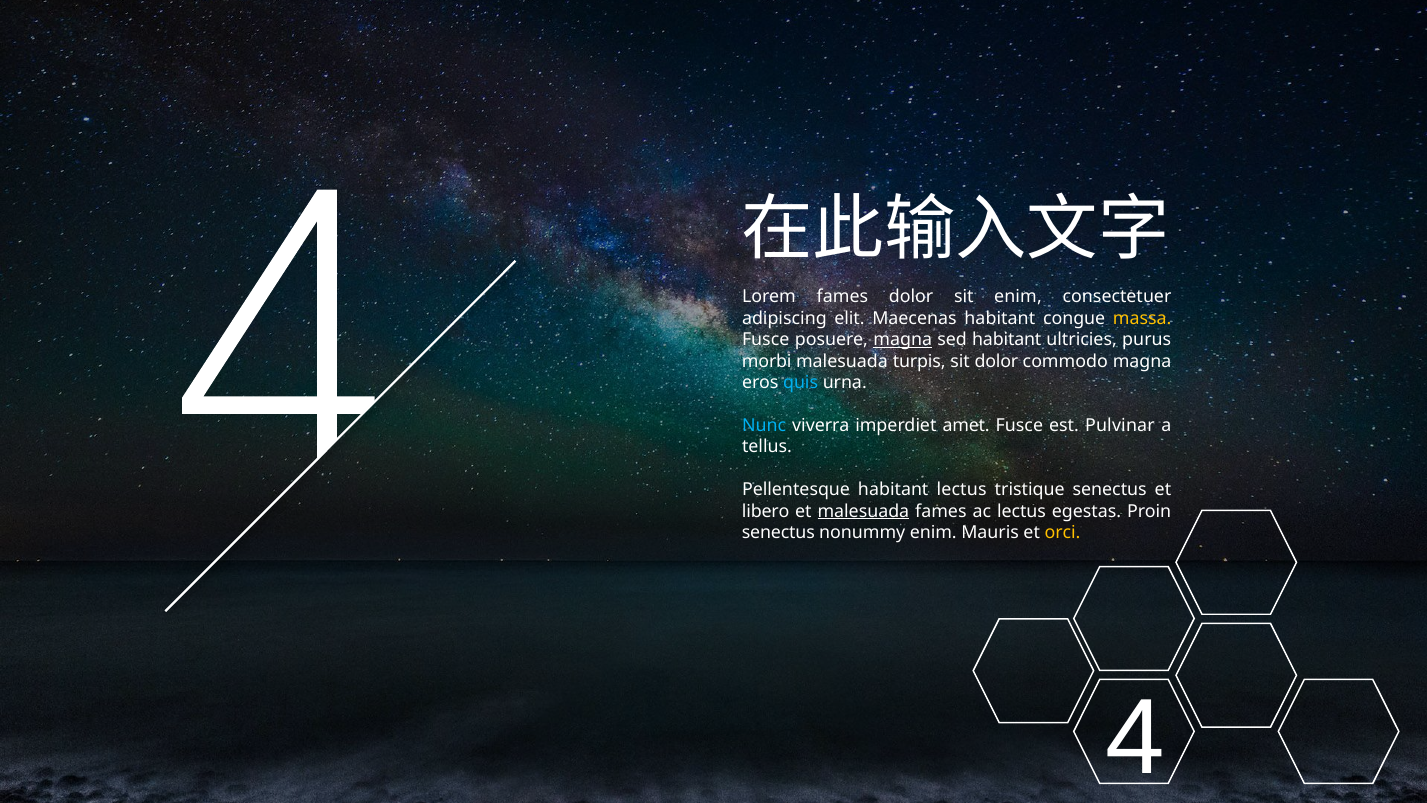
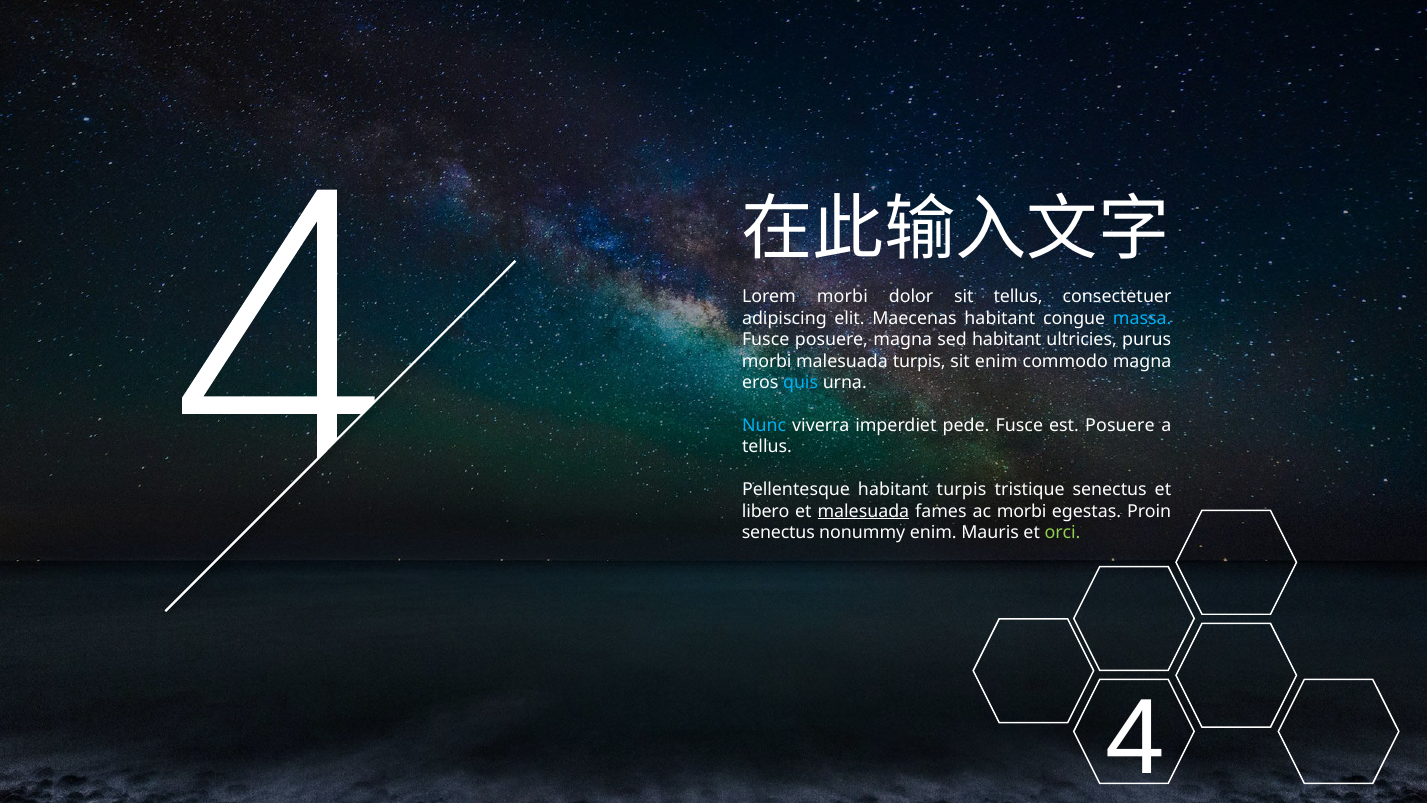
Lorem fames: fames -> morbi (842, 297)
sit enim: enim -> tellus (1018, 297)
massa colour: yellow -> light blue (1142, 318)
magna underline: present -> none (903, 340)
sit dolor: dolor -> enim (996, 361)
amet: amet -> pede (966, 425)
est Pulvinar: Pulvinar -> Posuere (1120, 425)
habitant lectus: lectus -> turpis (962, 490)
ac lectus: lectus -> morbi (1022, 511)
orci colour: yellow -> light green (1063, 532)
